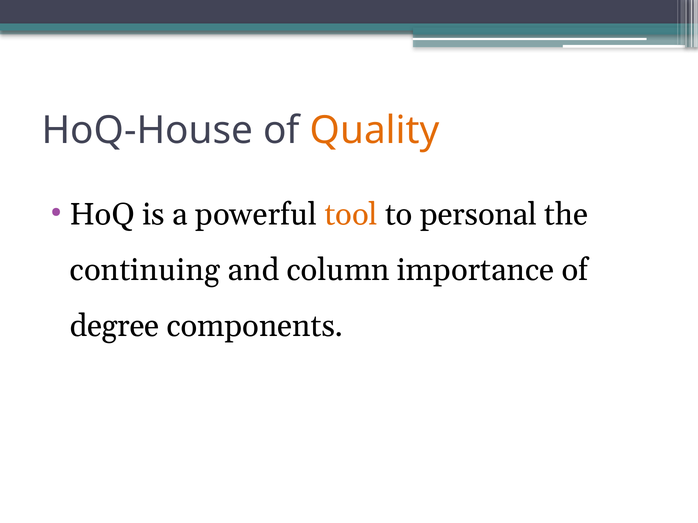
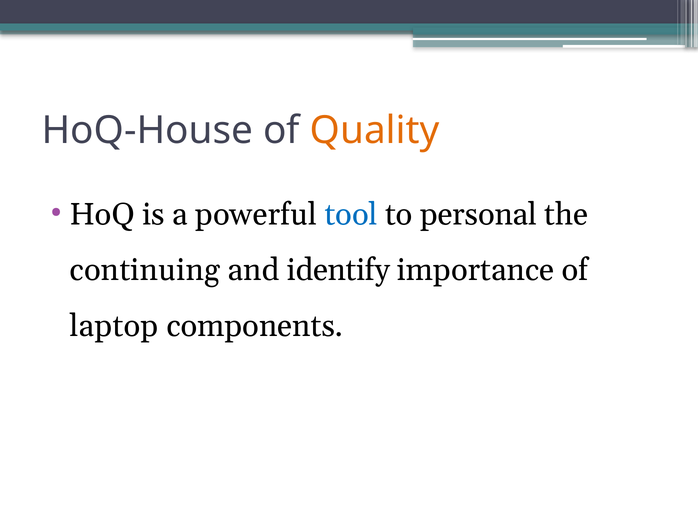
tool colour: orange -> blue (351, 215)
column: column -> identify (338, 270)
degree: degree -> laptop (114, 326)
